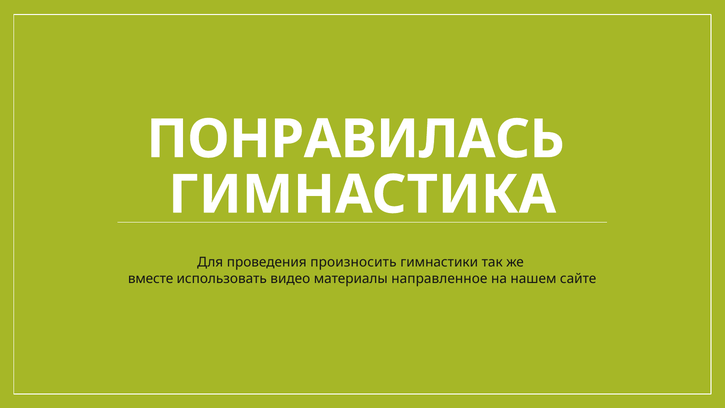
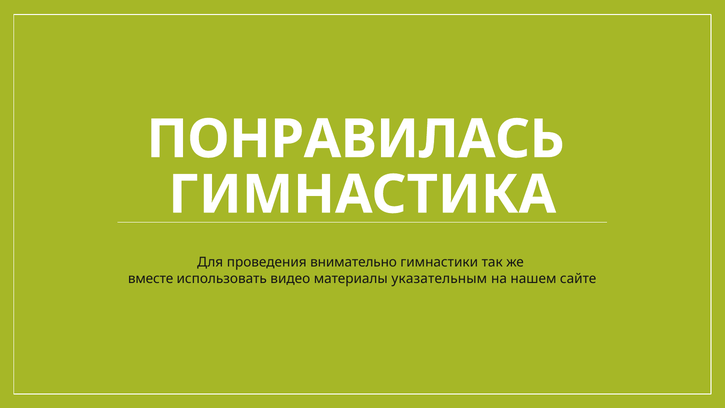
произносить: произносить -> внимательно (354, 262)
направленное: направленное -> указательным (439, 279)
